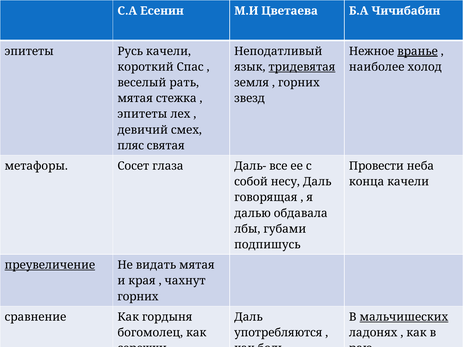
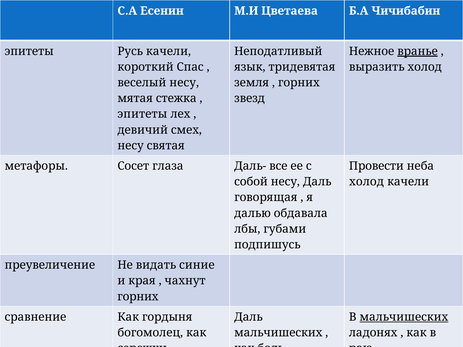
тридевятая underline: present -> none (302, 67)
наиболее: наиболее -> выразить (377, 67)
веселый рать: рать -> несу (184, 83)
пляс: пляс -> несу (131, 146)
конца: конца -> холод (367, 182)
преувеличение underline: present -> none (50, 265)
видать мятая: мятая -> синие (197, 265)
употребляются: употребляются -> мальчишеских (278, 333)
